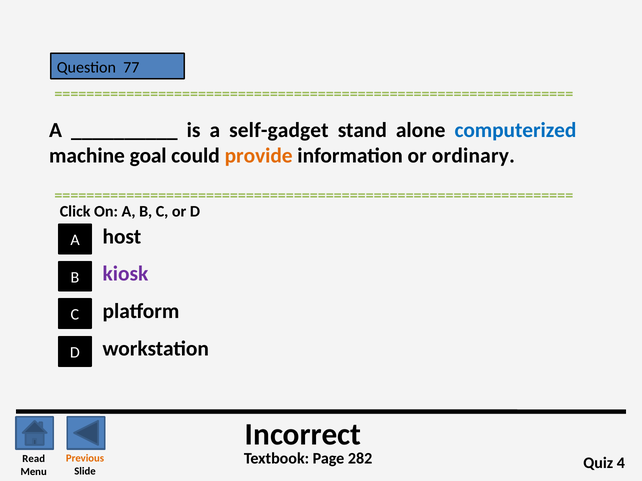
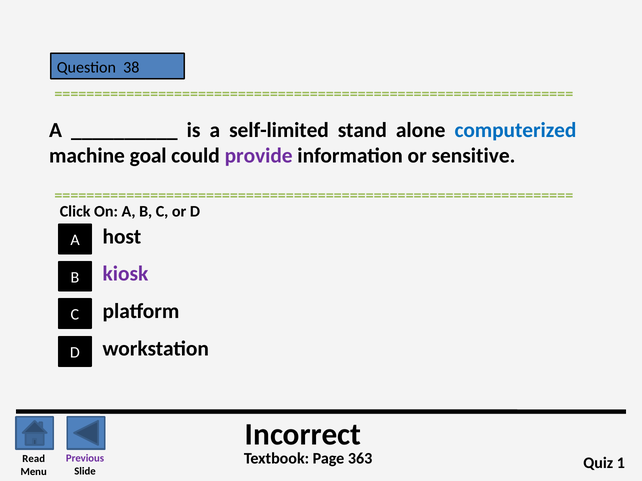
77: 77 -> 38 (131, 67)
self-gadget: self-gadget -> self-limited (279, 130)
provide colour: orange -> purple (259, 156)
ordinary: ordinary -> sensitive (473, 156)
282: 282 -> 363 (360, 459)
Previous colour: orange -> purple (85, 459)
4: 4 -> 1 (621, 463)
